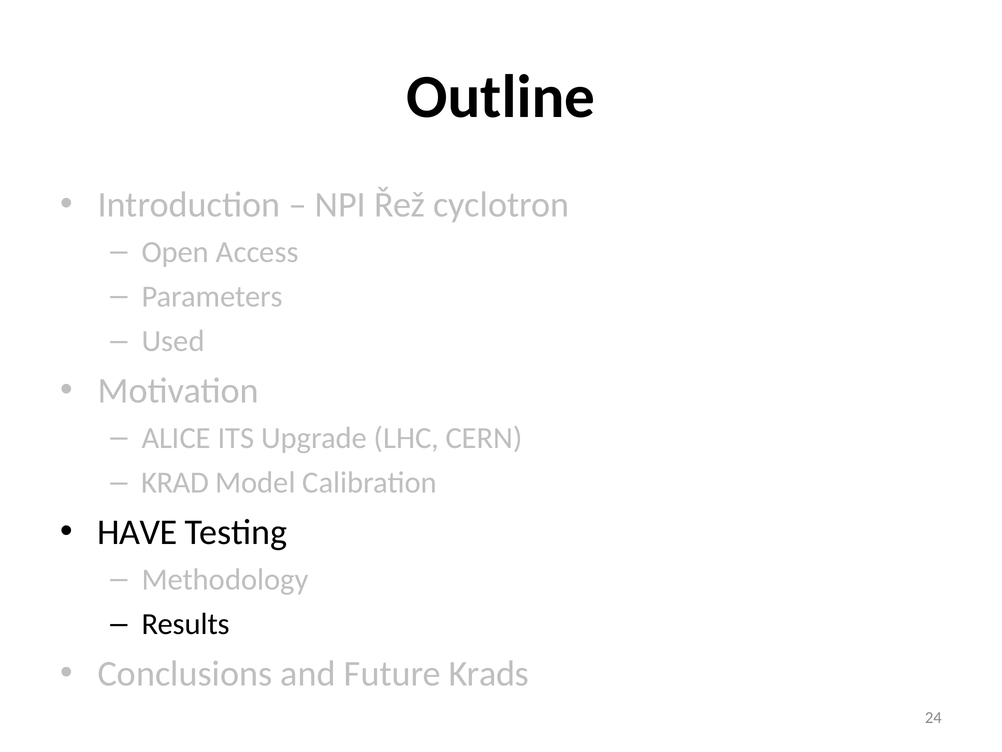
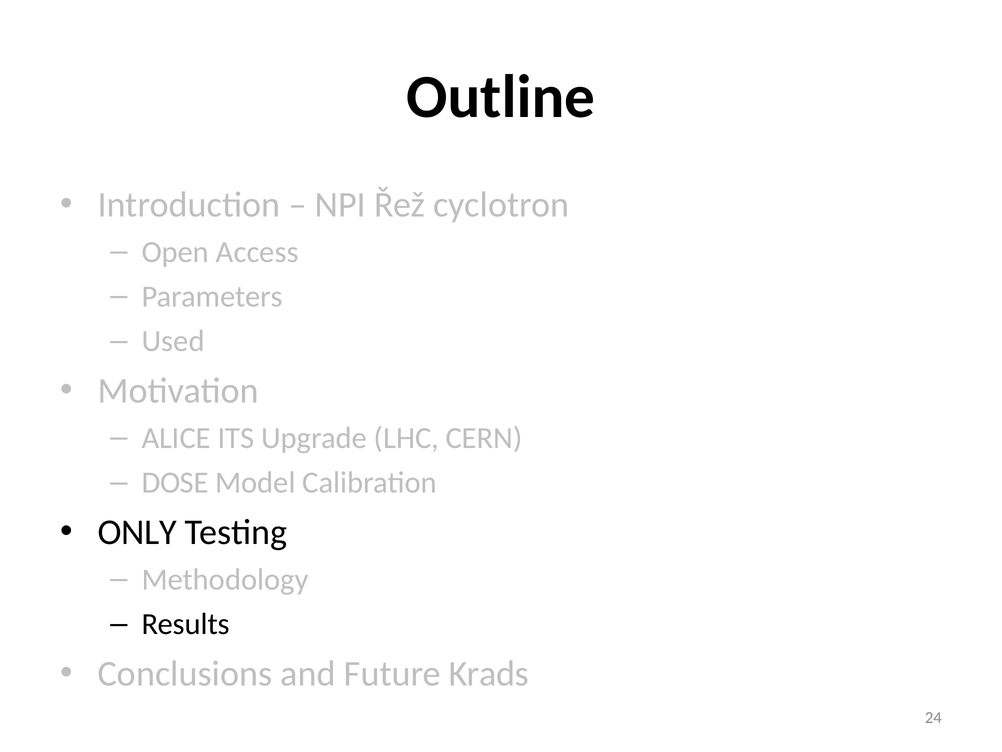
KRAD: KRAD -> DOSE (175, 483)
HAVE: HAVE -> ONLY (137, 532)
